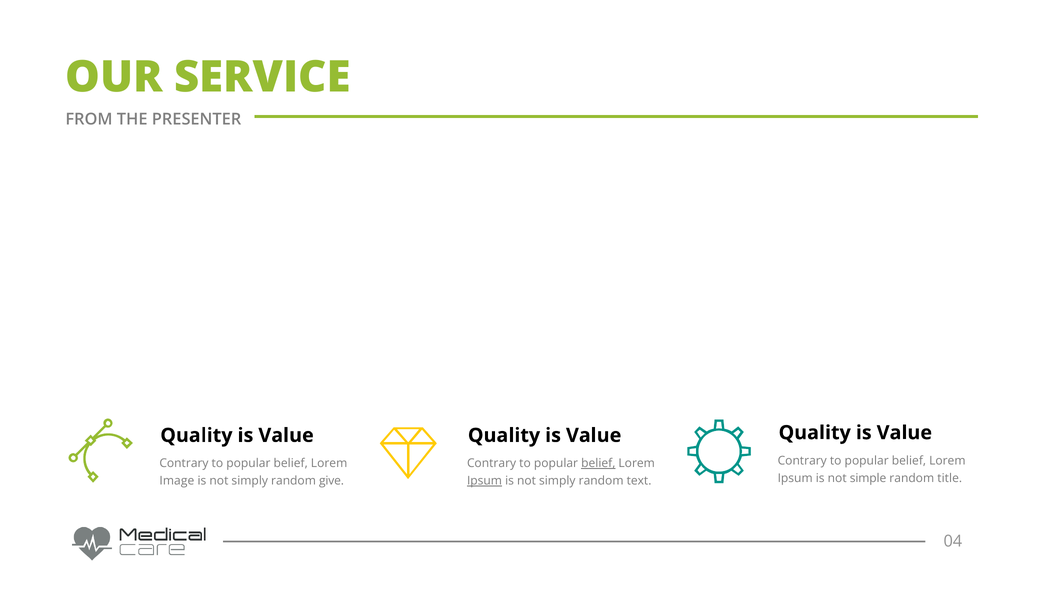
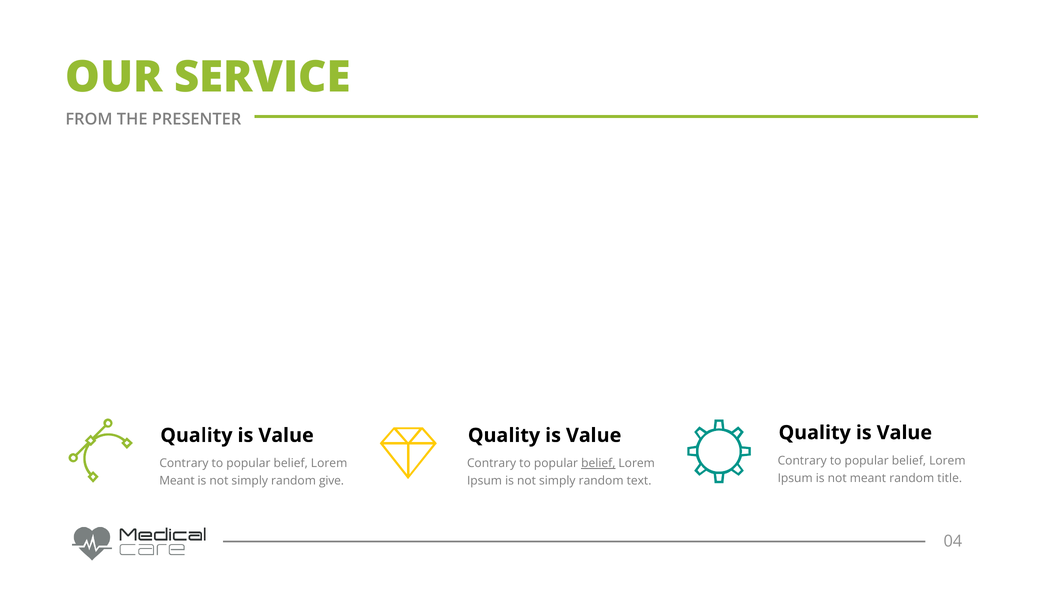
not simple: simple -> meant (868, 478)
Image: Image -> Meant (177, 480)
Ipsum underline: present -> none (484, 480)
